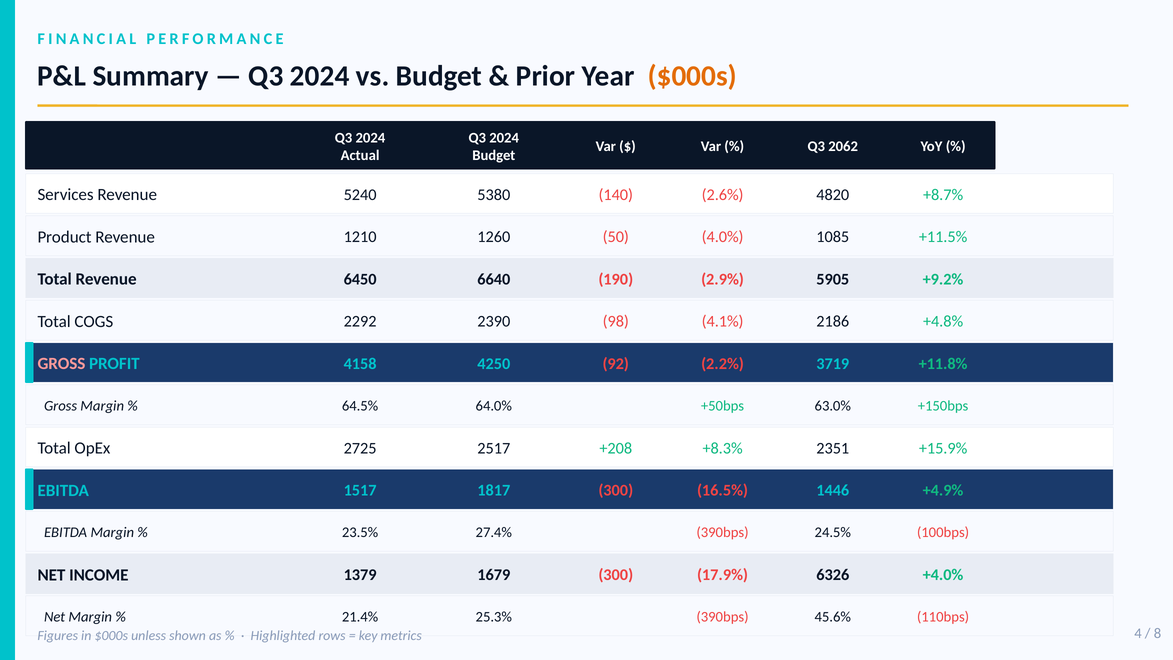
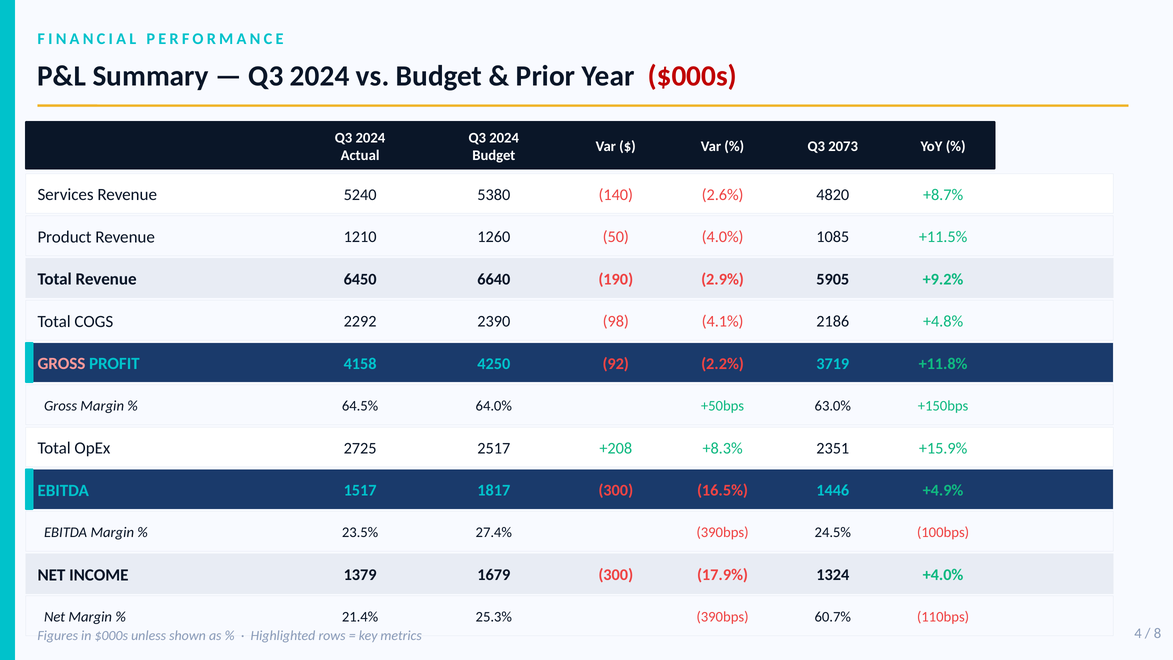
$000s colour: orange -> red (692, 76)
2062: 2062 -> 2073 (843, 146)
6326: 6326 -> 1324 (833, 575)
45.6%: 45.6% -> 60.7% (833, 617)
